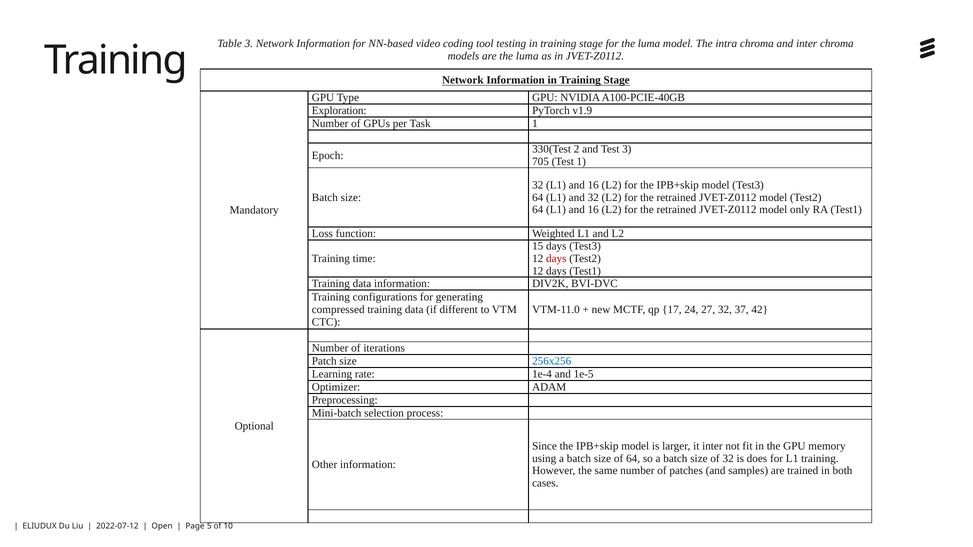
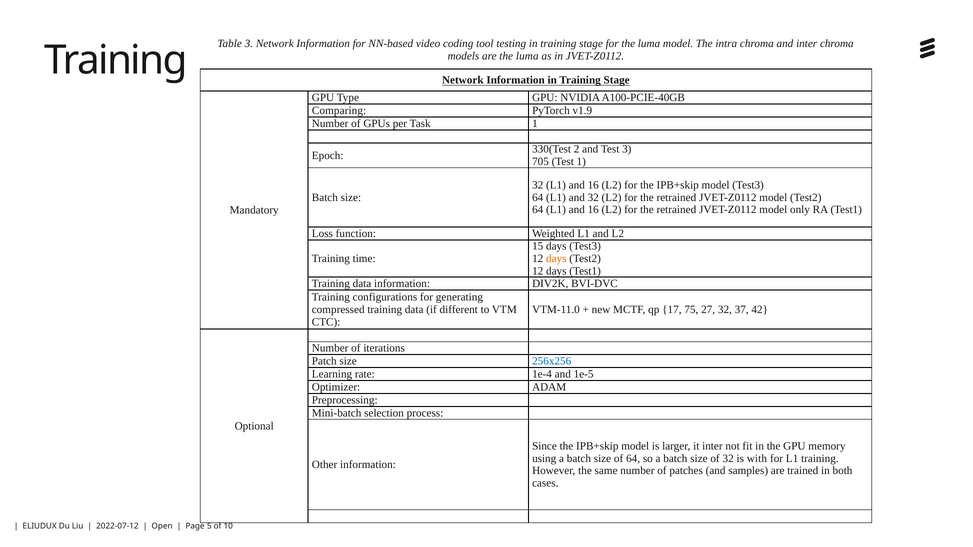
Exploration: Exploration -> Comparing (339, 111)
days colour: red -> orange (556, 259)
24: 24 -> 75 (691, 310)
does: does -> with (757, 459)
